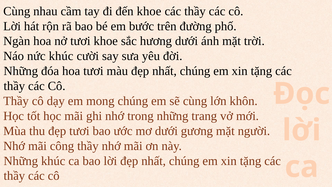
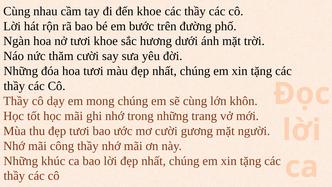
nức khúc: khúc -> thăm (61, 56)
mơ dưới: dưới -> cười (166, 131)
